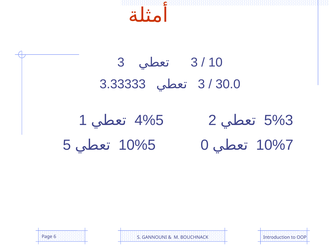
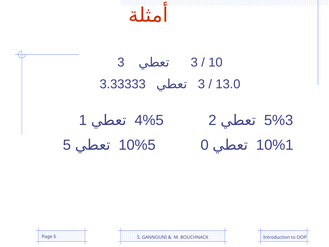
30.0: 30.0 -> 13.0 (228, 84)
10%7: 10%7 -> 10%1 (275, 145)
